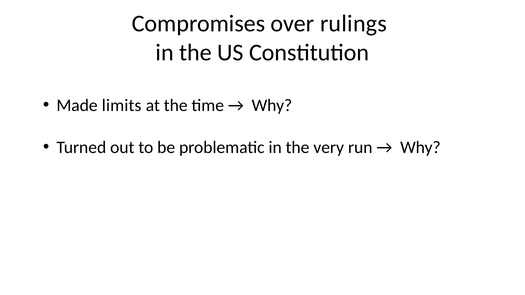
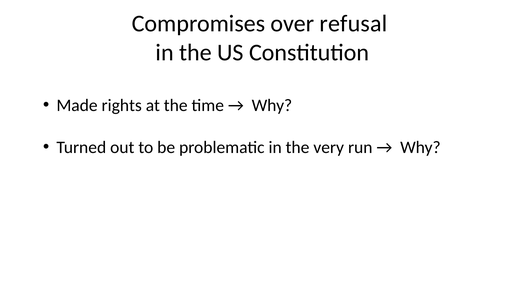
rulings: rulings -> refusal (353, 24)
limits: limits -> rights (122, 106)
